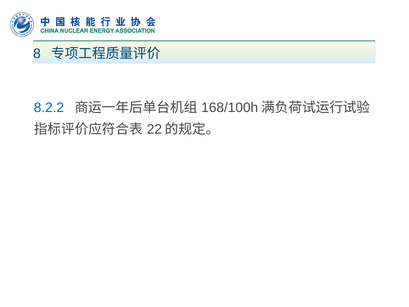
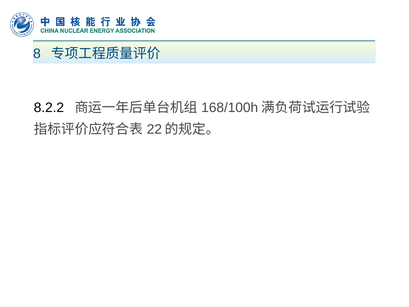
8.2.2 colour: blue -> black (49, 108)
